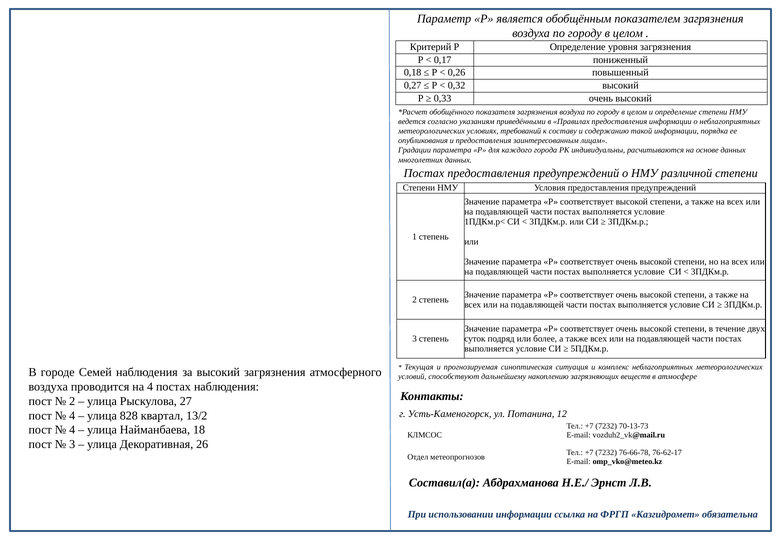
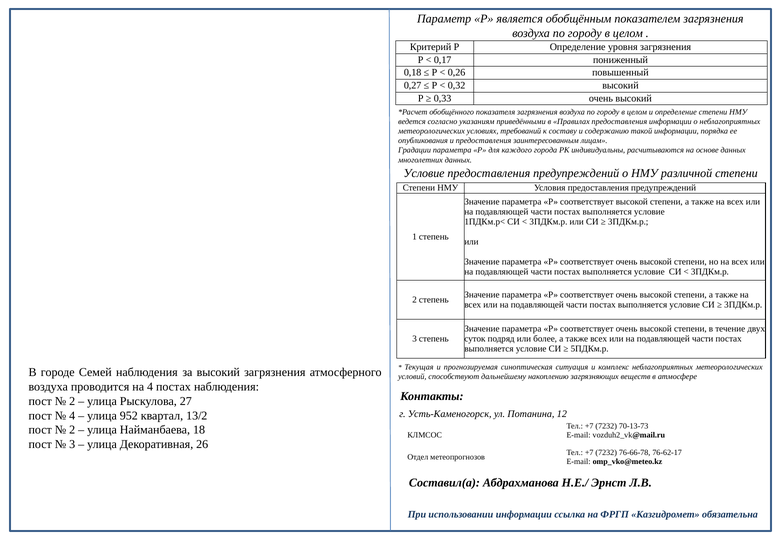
Постах: Постах -> Условие (424, 174)
828: 828 -> 952 (129, 416)
4: 4 -> 2 (72, 431)
